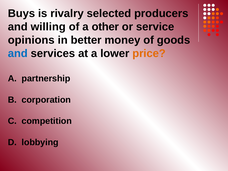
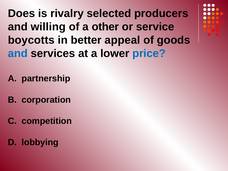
Buys: Buys -> Does (21, 13)
opinions: opinions -> boycotts (31, 40)
money: money -> appeal (122, 40)
price colour: orange -> blue (149, 53)
